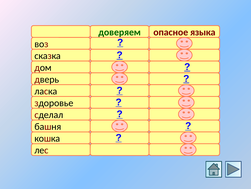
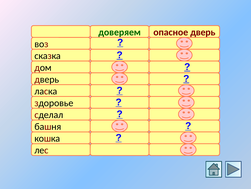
опасное языка: языка -> дверь (203, 32)
